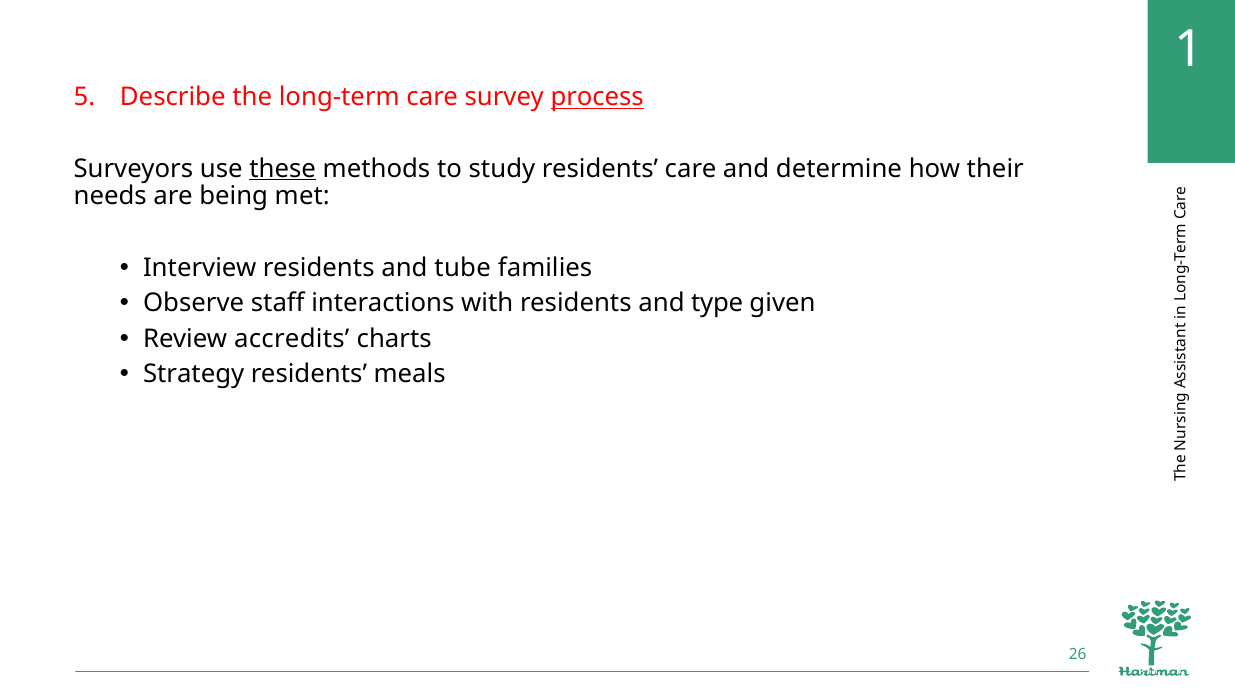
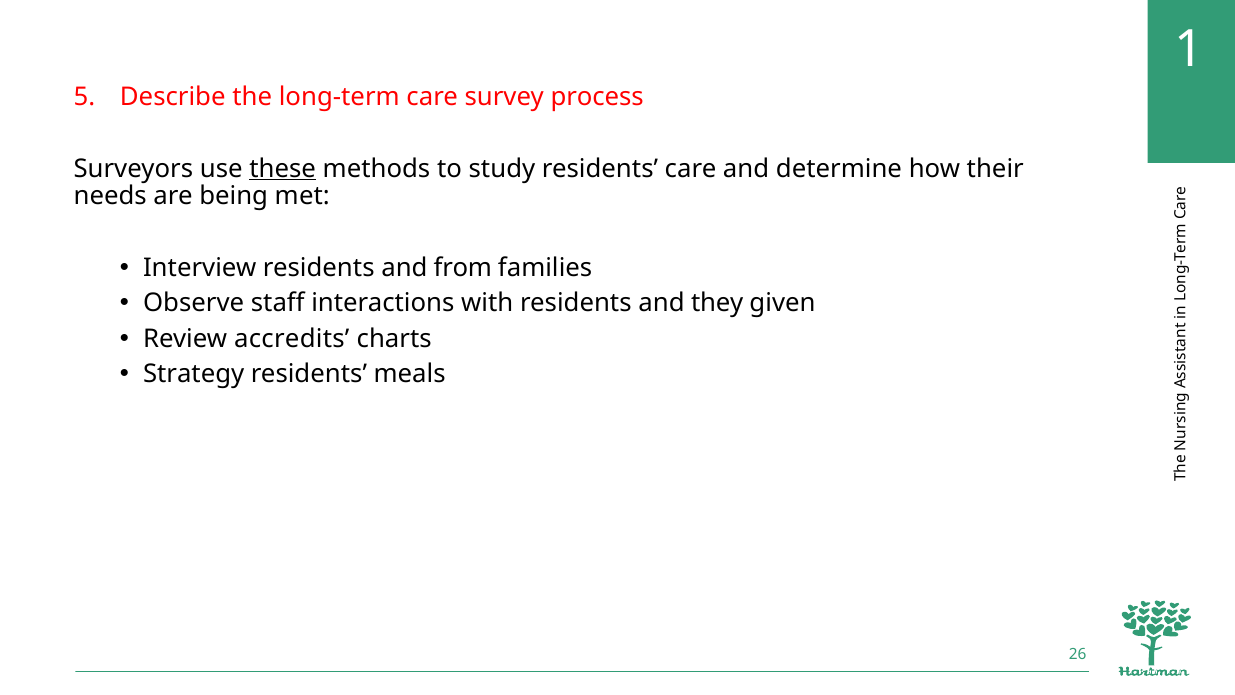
process underline: present -> none (597, 97)
tube: tube -> from (463, 267)
type: type -> they (717, 303)
